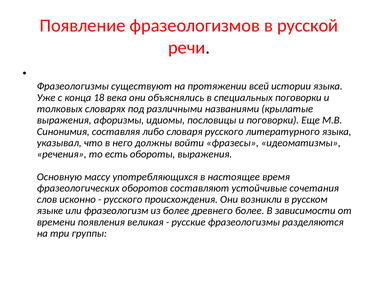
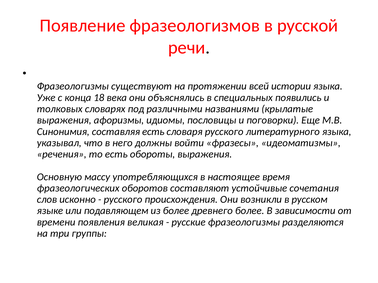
специальных поговорки: поговорки -> появились (298, 98)
составляя либо: либо -> есть (153, 132)
фразеологизм: фразеологизм -> подавляющем (116, 211)
